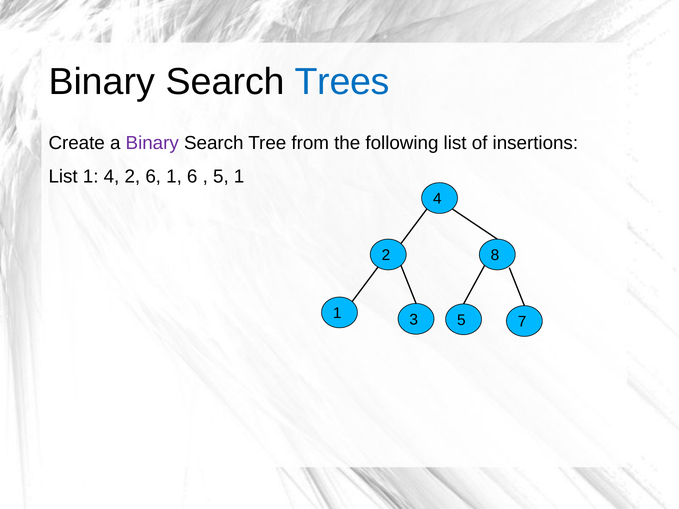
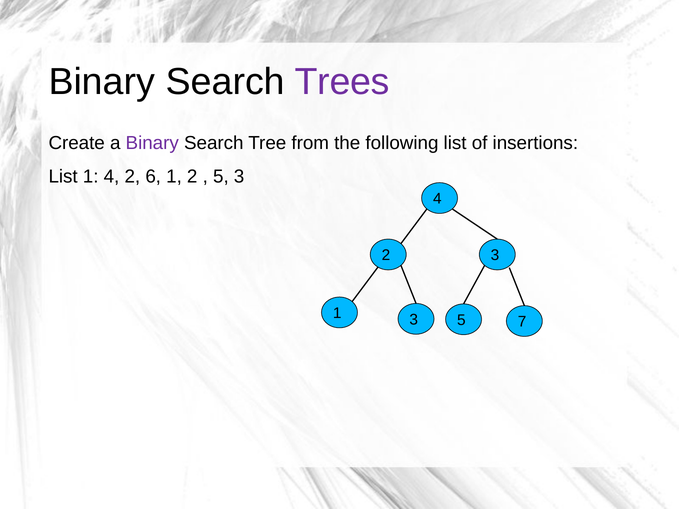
Trees colour: blue -> purple (342, 82)
1 6: 6 -> 2 (192, 177)
5 1: 1 -> 3 (239, 177)
2 8: 8 -> 3 (495, 255)
